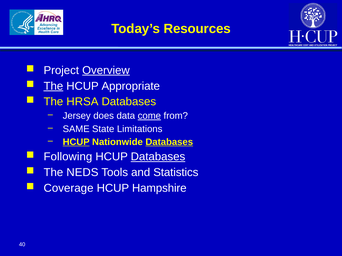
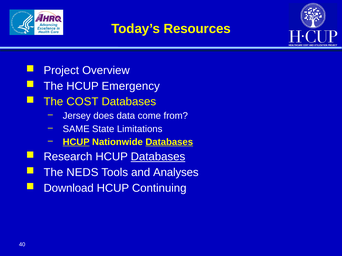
Overview underline: present -> none (106, 70)
The underline: present -> none (53, 86)
Appropriate: Appropriate -> Emergency (131, 86)
HRSA: HRSA -> COST (82, 102)
come underline: present -> none (149, 116)
Following: Following -> Research (68, 157)
Statistics: Statistics -> Analyses (176, 173)
Coverage: Coverage -> Download (69, 188)
Hampshire: Hampshire -> Continuing (159, 188)
